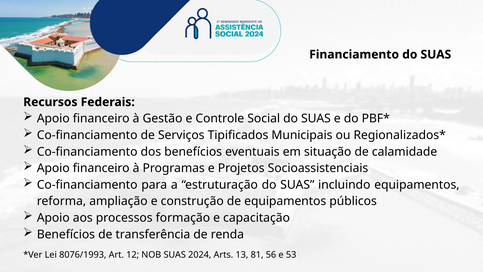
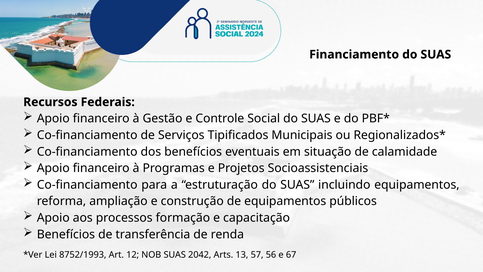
8076/1993: 8076/1993 -> 8752/1993 (83, 254)
2024: 2024 -> 2042 (200, 254)
81: 81 -> 57 (257, 254)
53: 53 -> 67 (291, 254)
